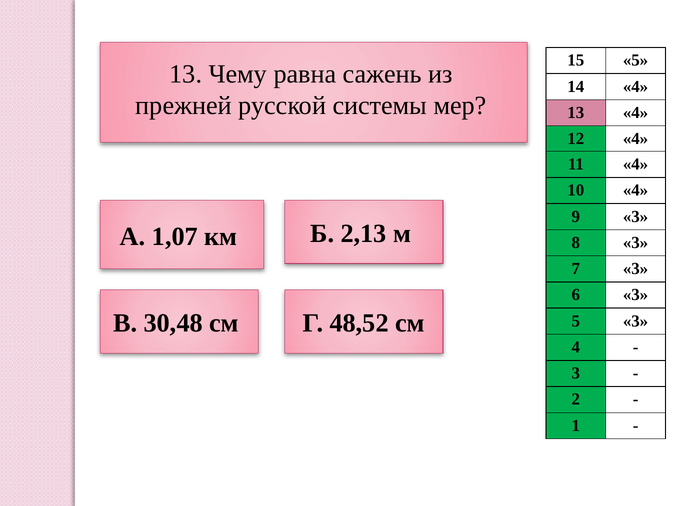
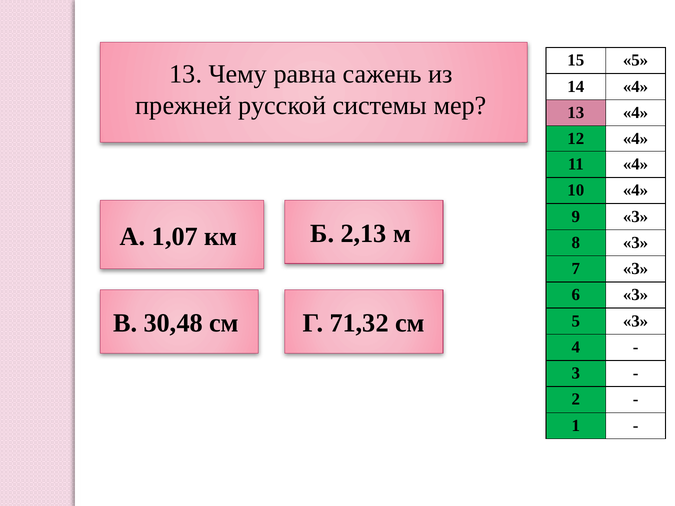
48,52: 48,52 -> 71,32 (359, 323)
